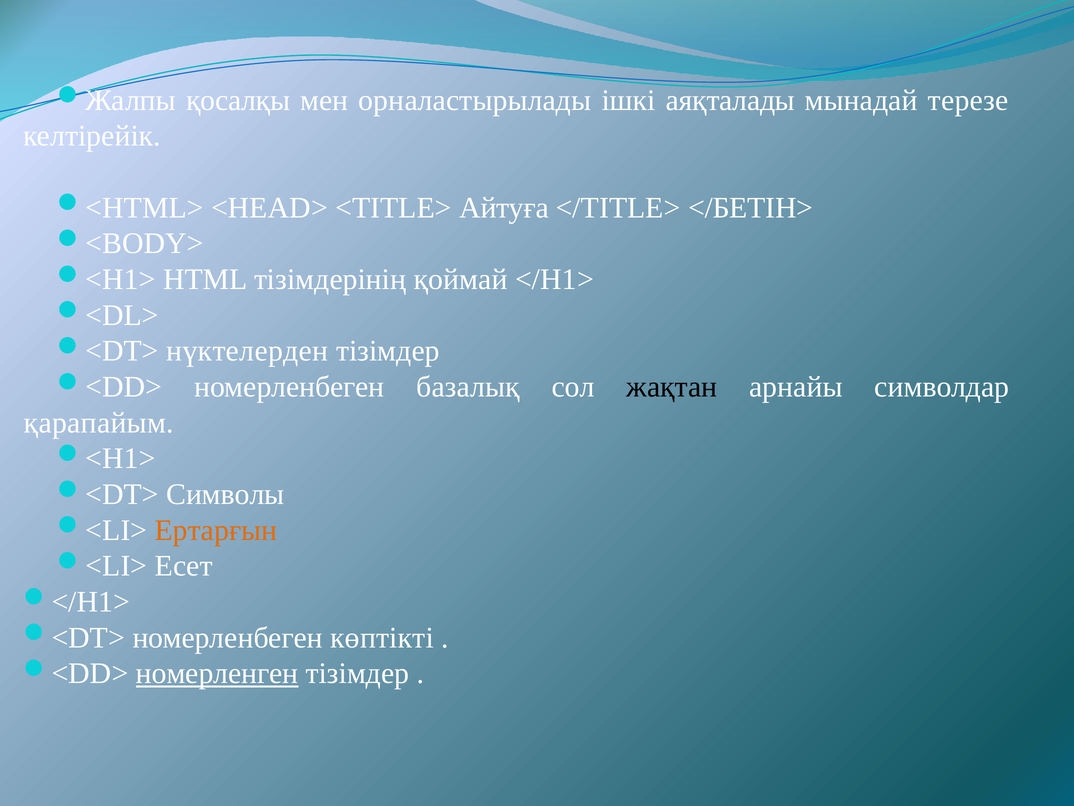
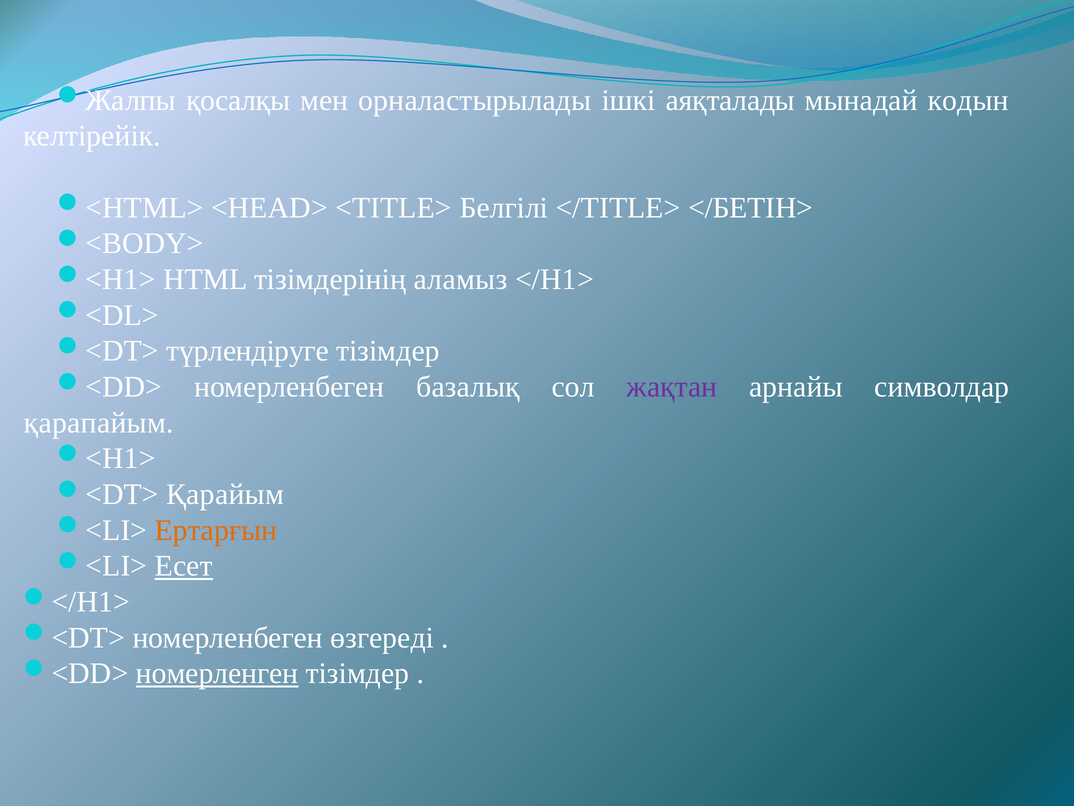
терезе: терезе -> кодын (968, 100)
Айтуға: Айтуға -> Белгілі (504, 208)
қоймай: қоймай -> аламыз (461, 279)
нүктелерден: нүктелерден -> түрлендіруге (248, 351)
жақтан colour: black -> purple (672, 387)
Символы: Символы -> Қарайым (225, 494)
Есет underline: none -> present (184, 566)
көптікті: көптікті -> өзгереді (382, 637)
